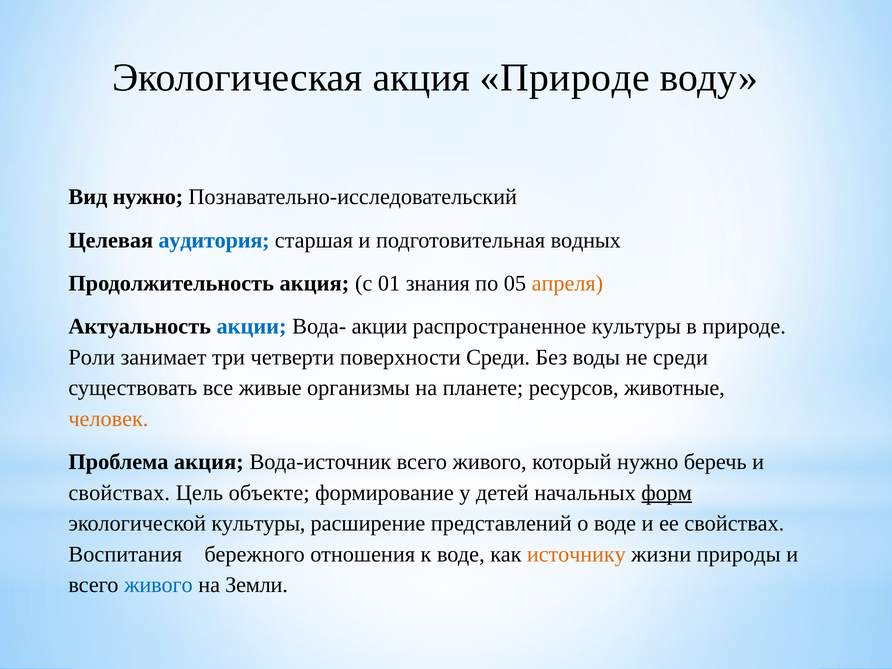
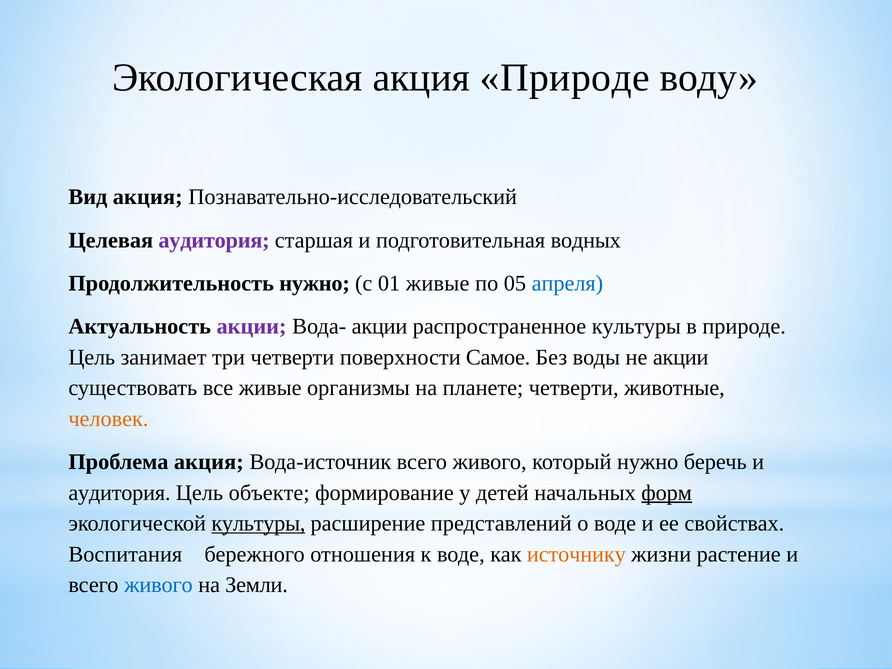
Вид нужно: нужно -> акция (148, 197)
аудитория colour: blue -> purple (214, 240)
Продолжительность акция: акция -> нужно (315, 283)
01 знания: знания -> живые (438, 283)
апреля colour: orange -> blue (567, 283)
акции colour: blue -> purple (252, 326)
Роли: Роли -> Цель (92, 357)
поверхности Среди: Среди -> Самое (498, 357)
не среди: среди -> акции (681, 357)
планете ресурсов: ресурсов -> четверти (574, 388)
свойствах: свойствах -> аудитория (119, 493)
культуры underline: none -> present (258, 523)
природы: природы -> растение (739, 554)
